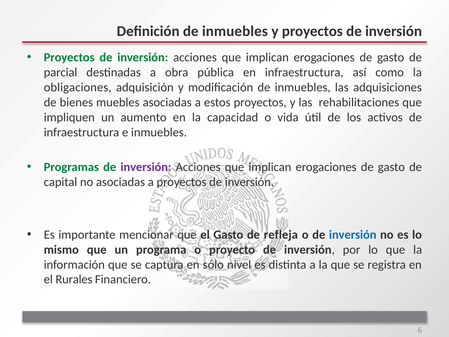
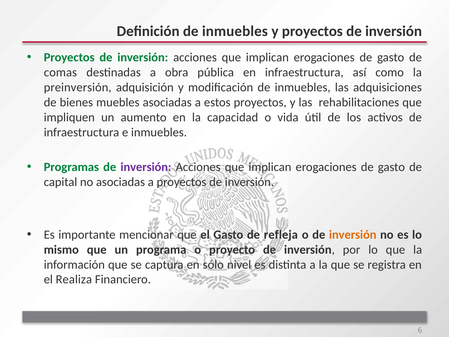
parcial: parcial -> comas (60, 72)
obligaciones: obligaciones -> preinversión (78, 87)
inversión colour: blue -> orange (353, 234)
Rurales: Rurales -> Realiza (74, 279)
